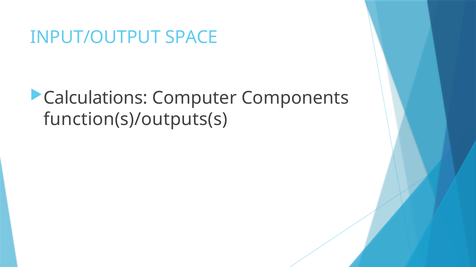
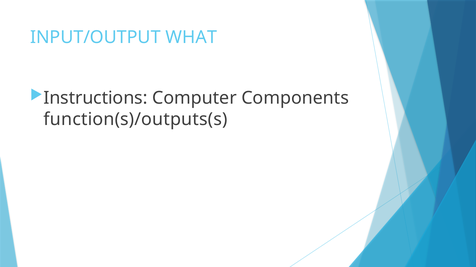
SPACE: SPACE -> WHAT (191, 38)
Calculations: Calculations -> Instructions (95, 98)
